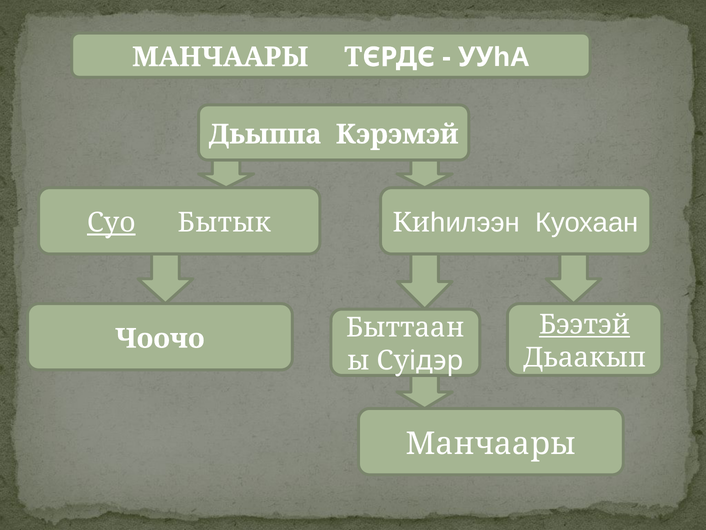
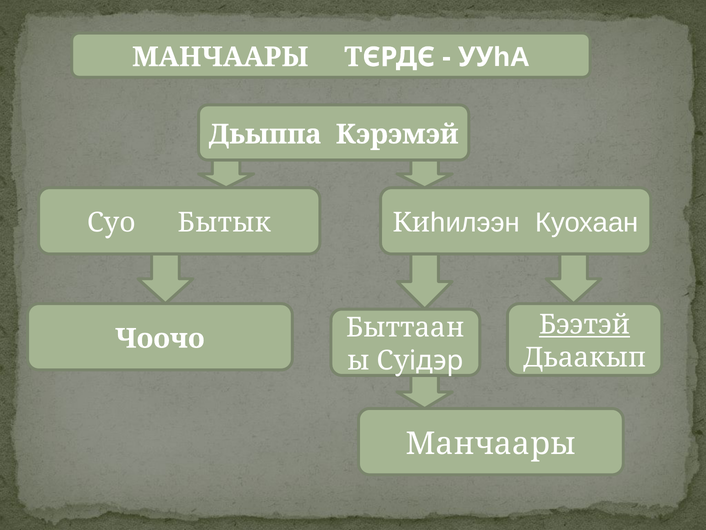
Суо underline: present -> none (111, 223)
